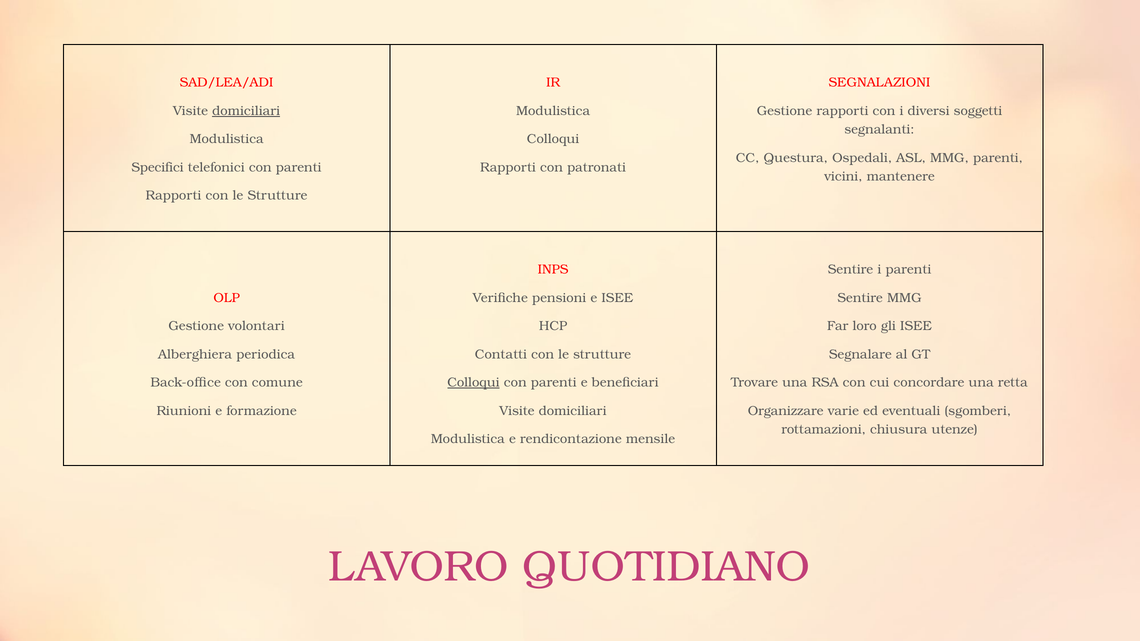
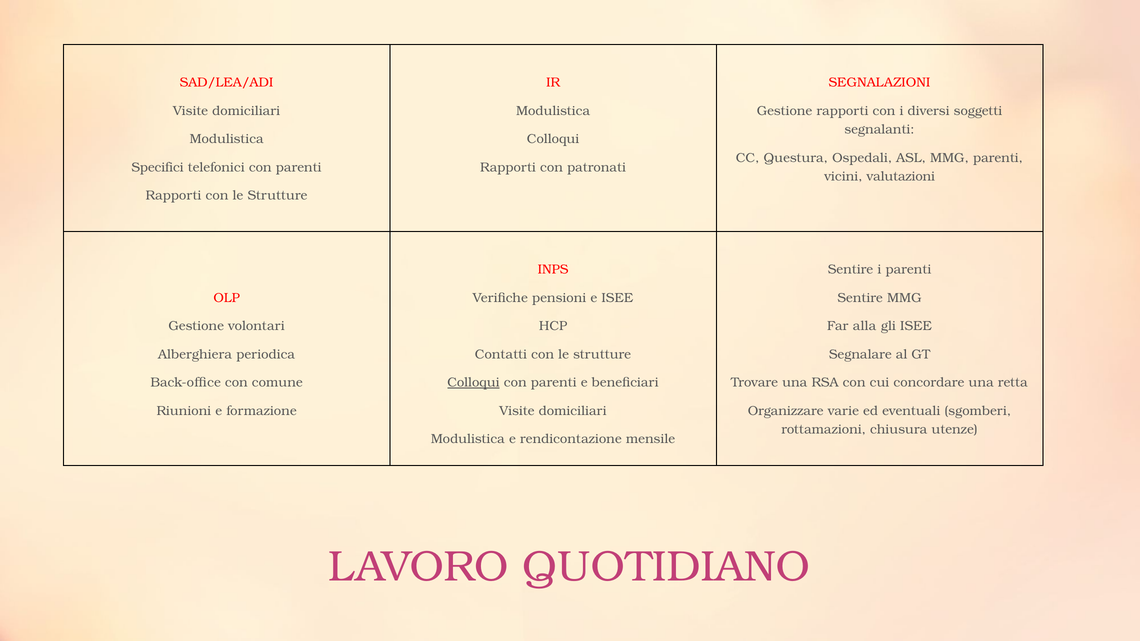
domiciliari underline: present -> none (246, 111)
mantenere: mantenere -> valutazioni (901, 177)
loro: loro -> alla (865, 326)
